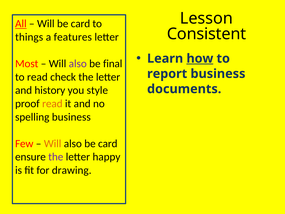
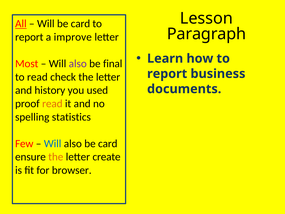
Consistent: Consistent -> Paragraph (207, 34)
things: things -> report (29, 37)
features: features -> improve (73, 37)
how underline: present -> none (200, 58)
style: style -> used (97, 90)
spelling business: business -> statistics (71, 117)
Will colour: orange -> blue (53, 143)
the colour: purple -> orange (56, 157)
happy: happy -> create (107, 157)
drawing: drawing -> browser (72, 170)
